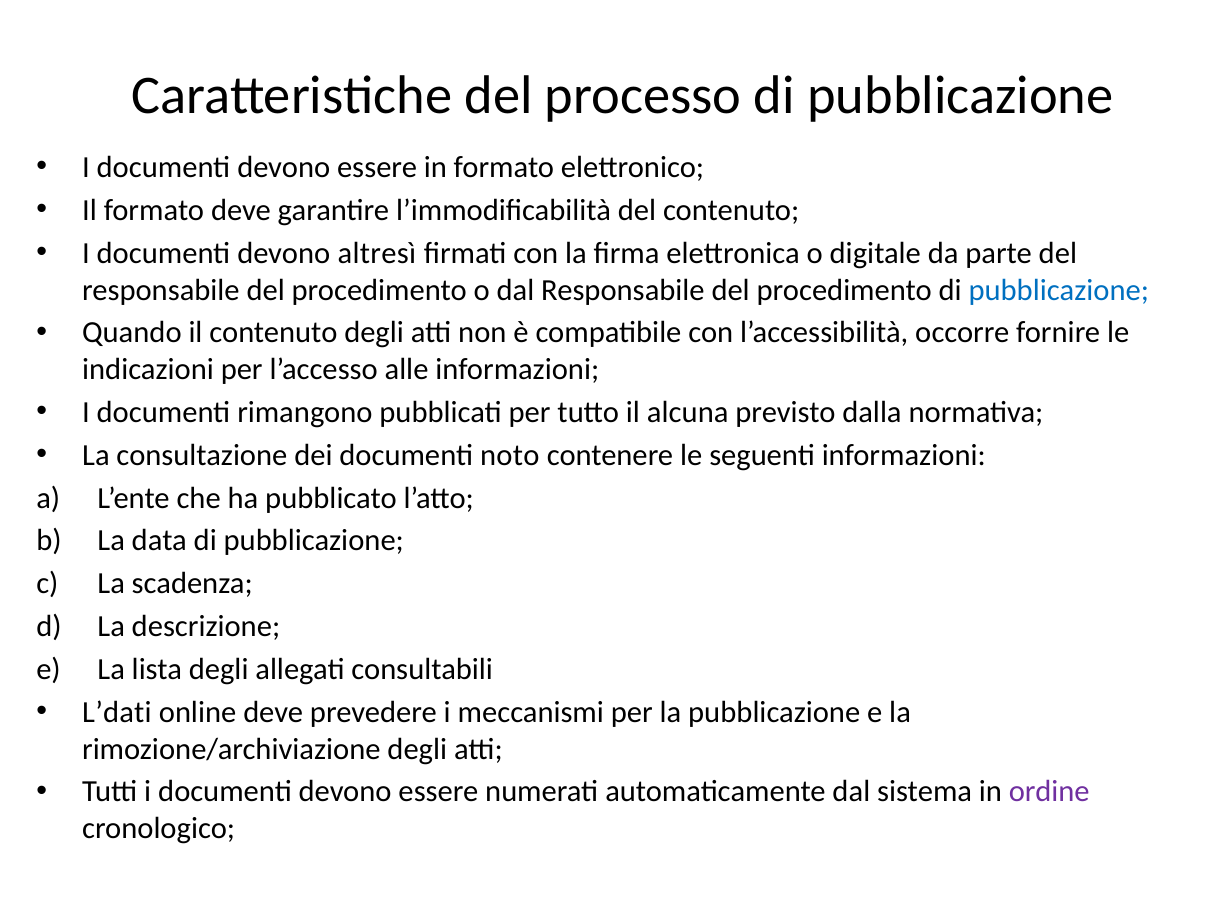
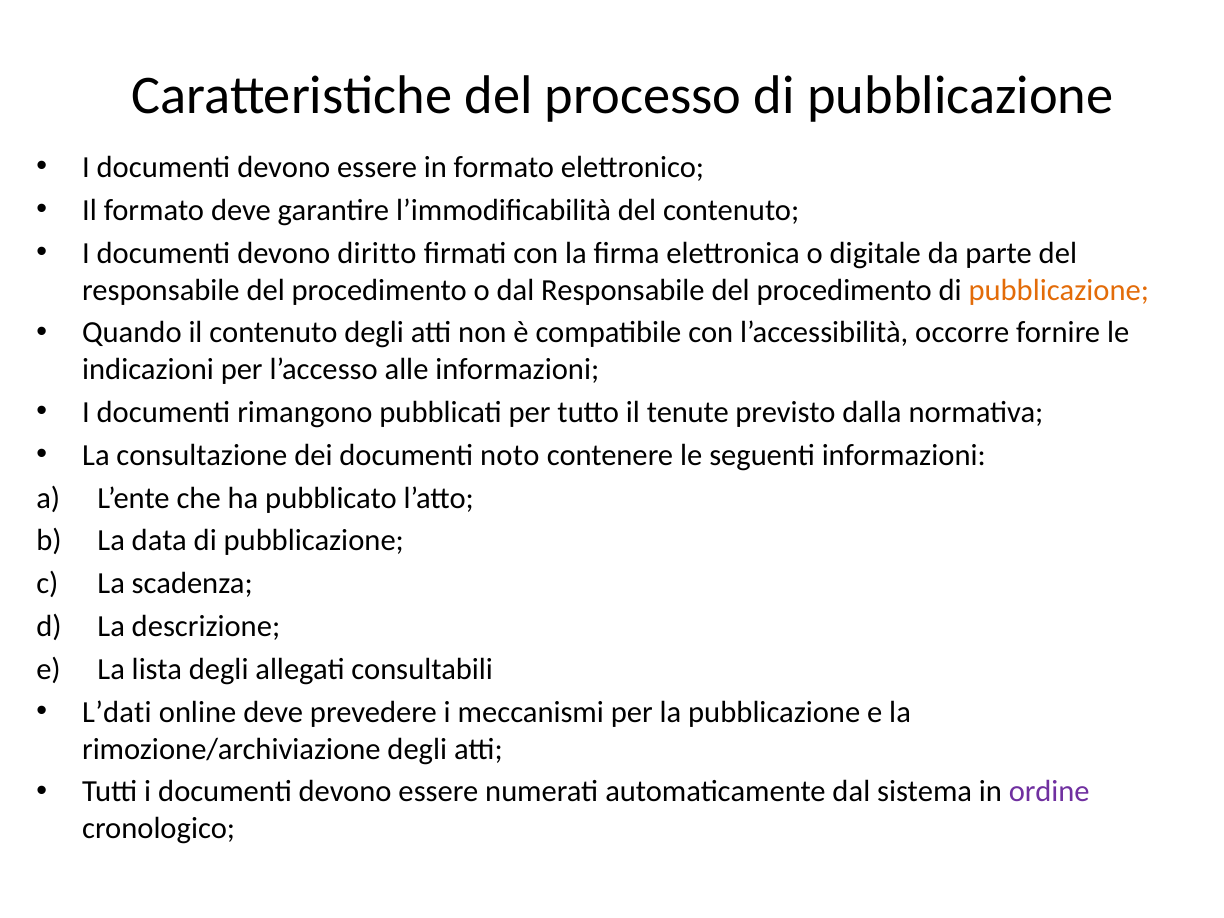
altresì: altresì -> diritto (377, 253)
pubblicazione colour: blue -> orange (1059, 290)
alcuna: alcuna -> tenute (688, 412)
